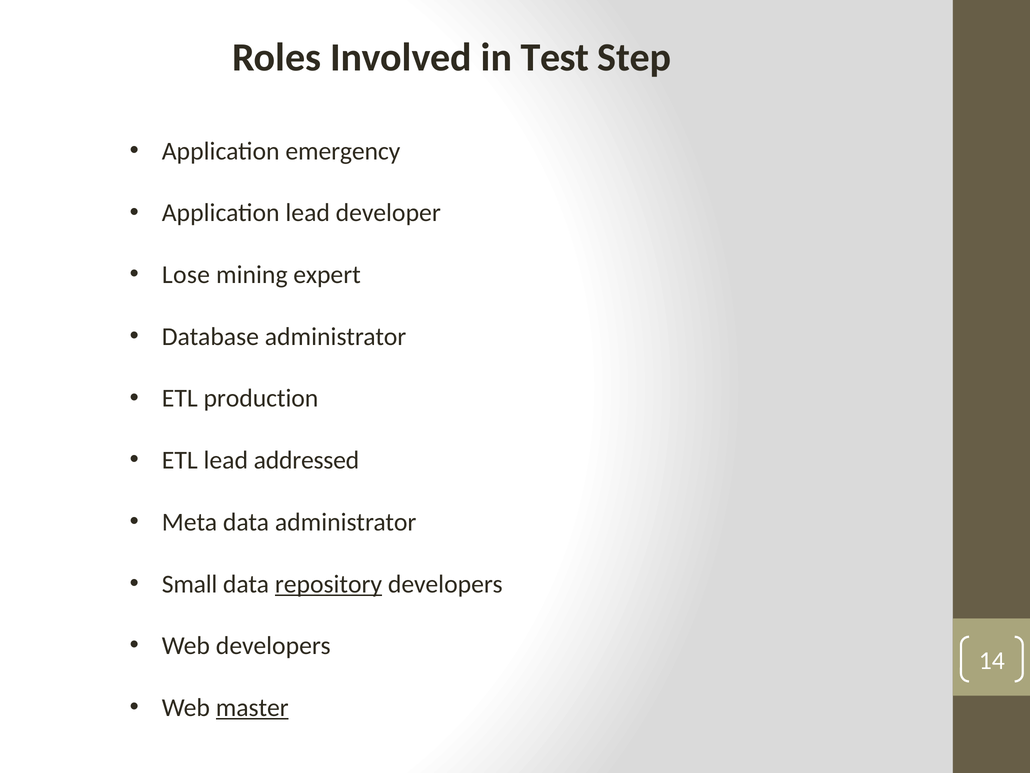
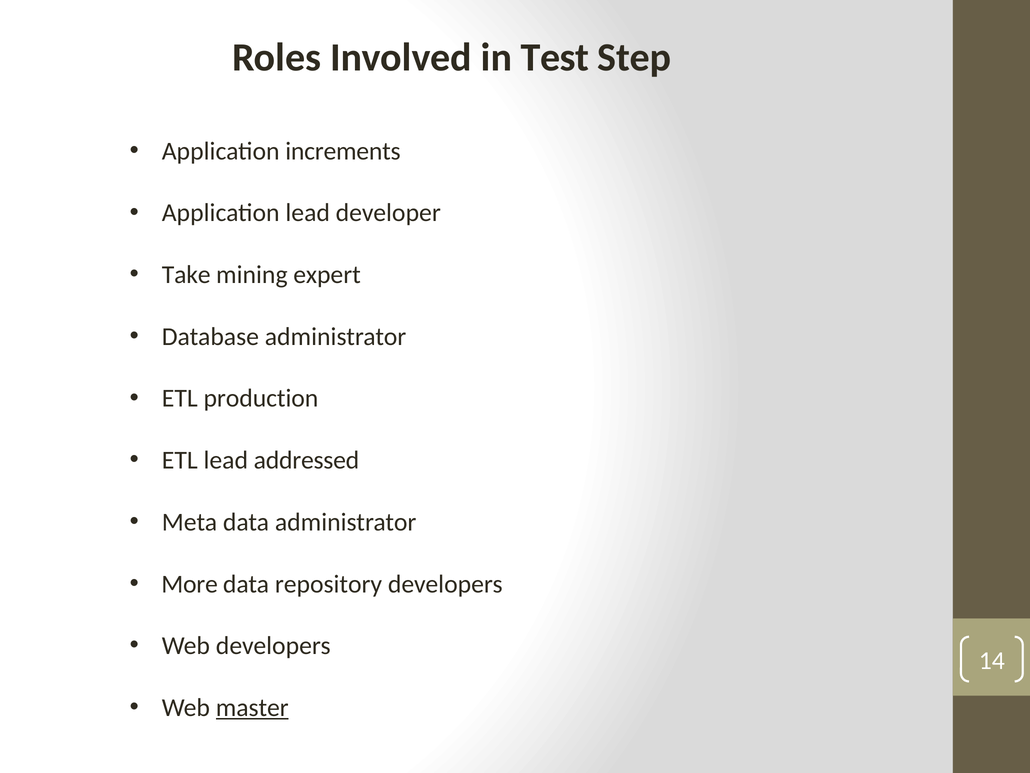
emergency: emergency -> increments (343, 151)
Lose: Lose -> Take (186, 275)
Small: Small -> More (190, 584)
repository underline: present -> none (328, 584)
